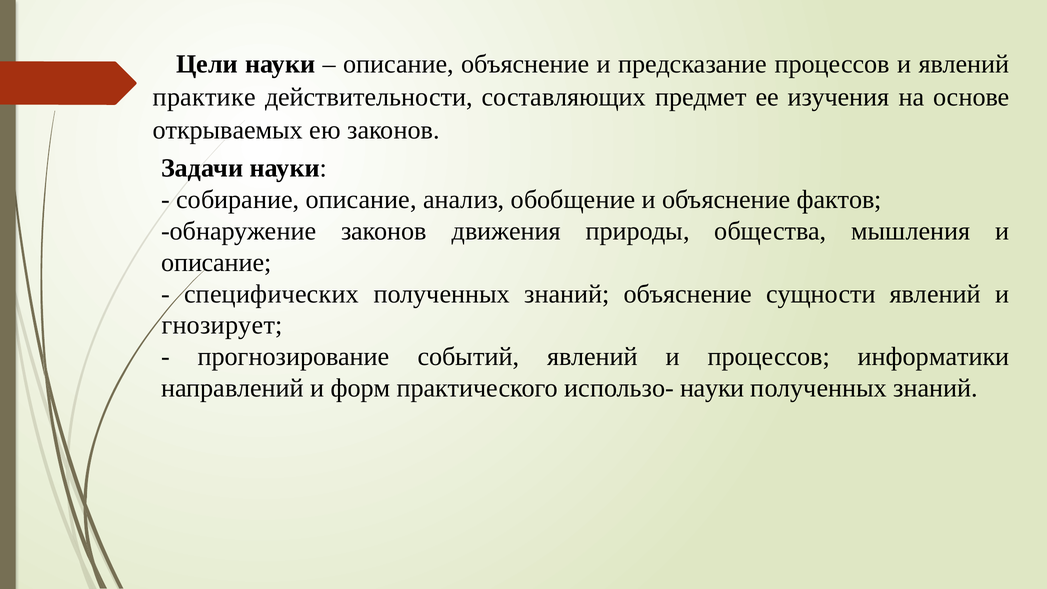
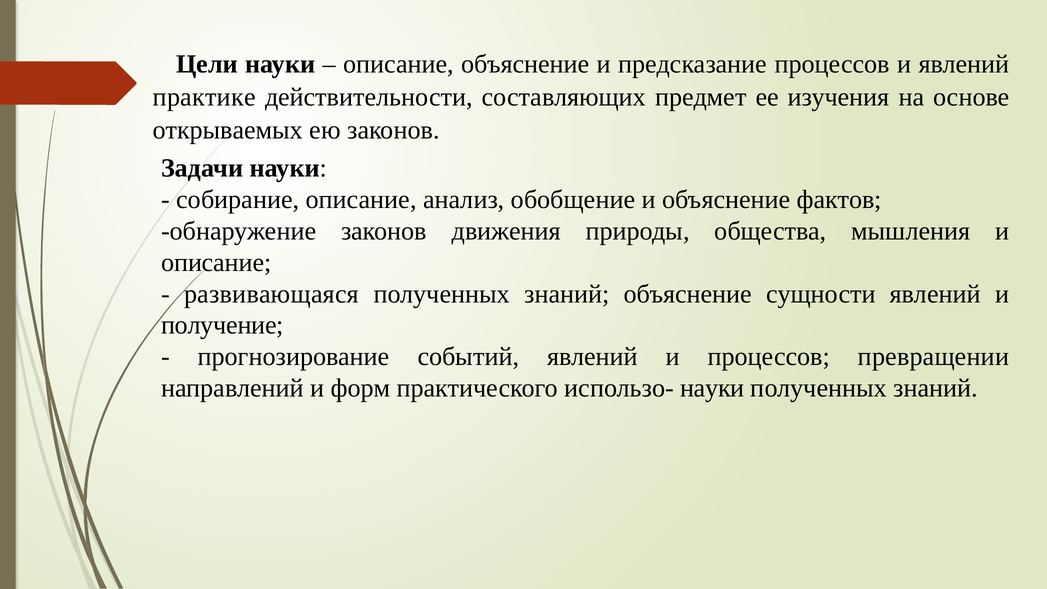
специфических: специфических -> развивающаяся (272, 294)
гнозирует: гнозирует -> получение (222, 325)
информатики: информатики -> превращении (934, 357)
